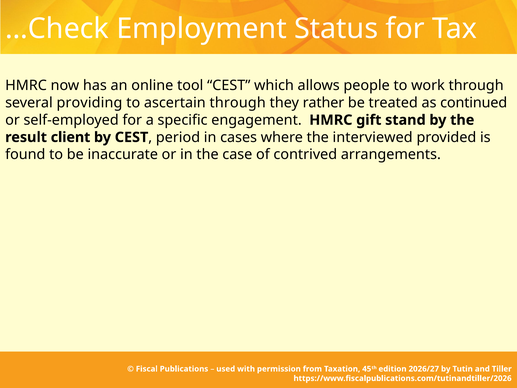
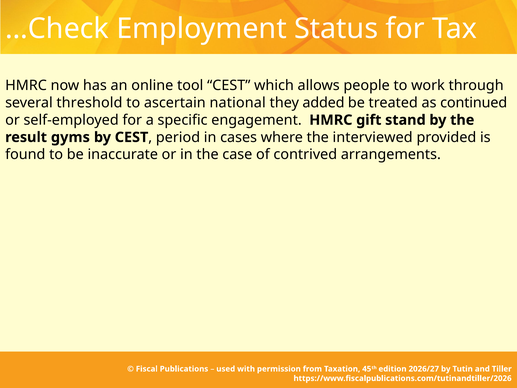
providing: providing -> threshold (89, 103)
ascertain through: through -> national (238, 103)
rather: rather -> added (323, 103)
client: client -> gyms (70, 137)
